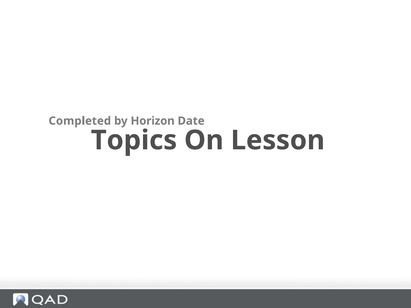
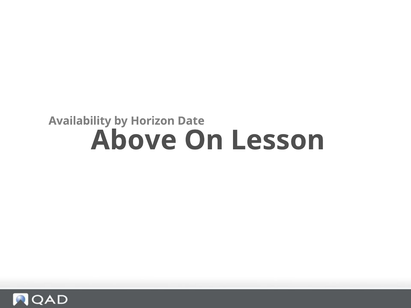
Completed: Completed -> Availability (80, 121)
Topics: Topics -> Above (134, 140)
